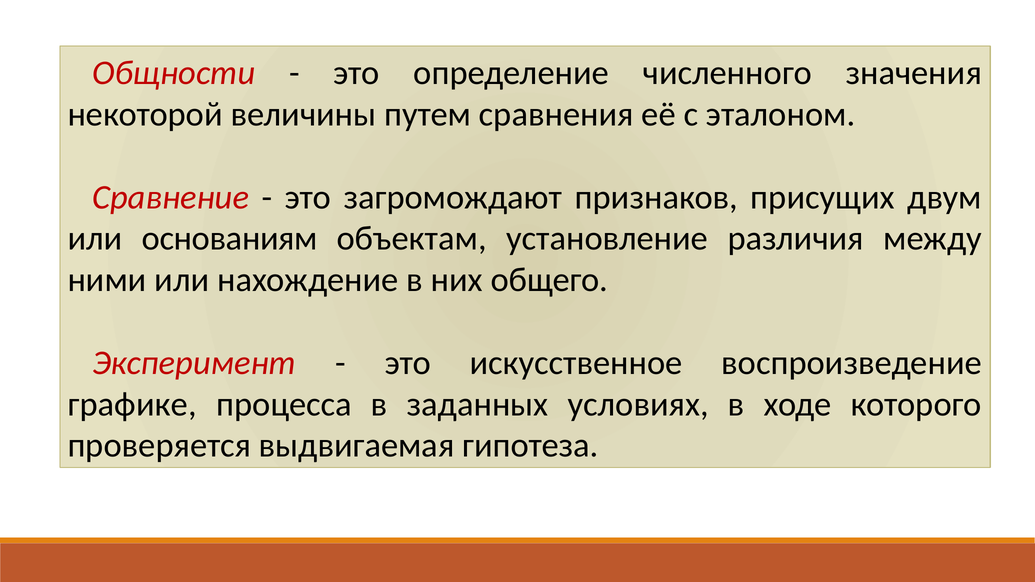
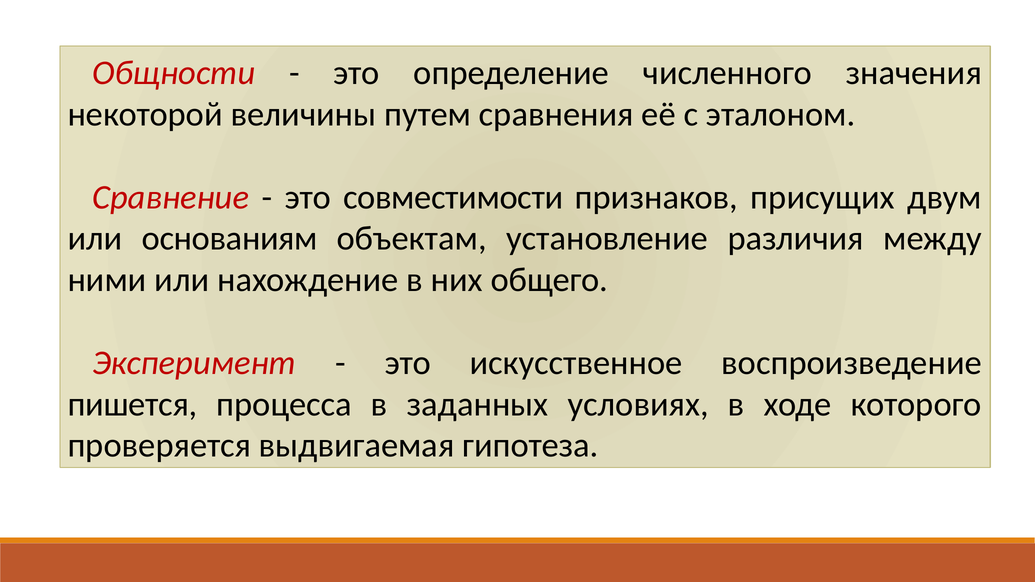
загромождают: загромождают -> совместимости (453, 197)
графике: графике -> пишется (132, 404)
